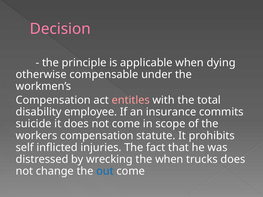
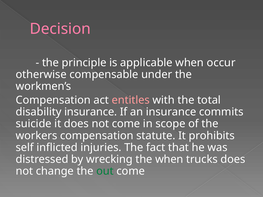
dying: dying -> occur (221, 63)
disability employee: employee -> insurance (91, 112)
out colour: blue -> green (105, 171)
